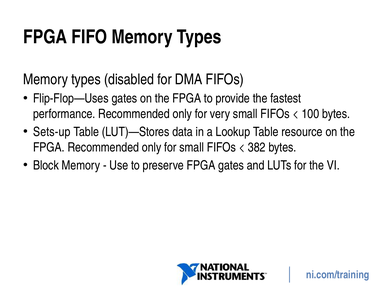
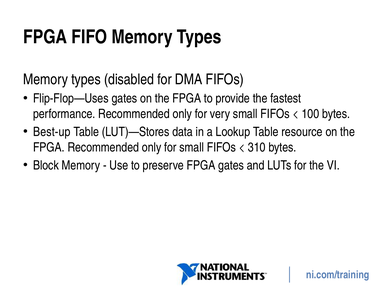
Sets-up: Sets-up -> Best-up (52, 132)
382: 382 -> 310 (257, 148)
